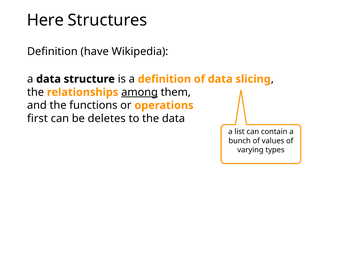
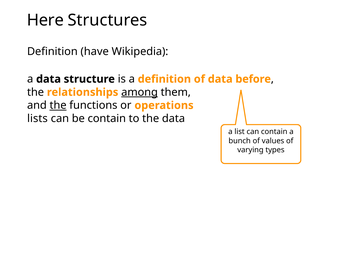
slicing: slicing -> before (253, 79)
the underline: none -> present (58, 105)
first: first -> lists (37, 119)
be deletes: deletes -> contain (107, 119)
